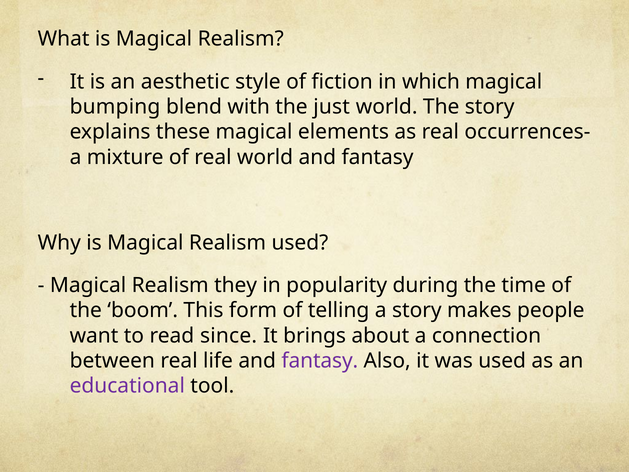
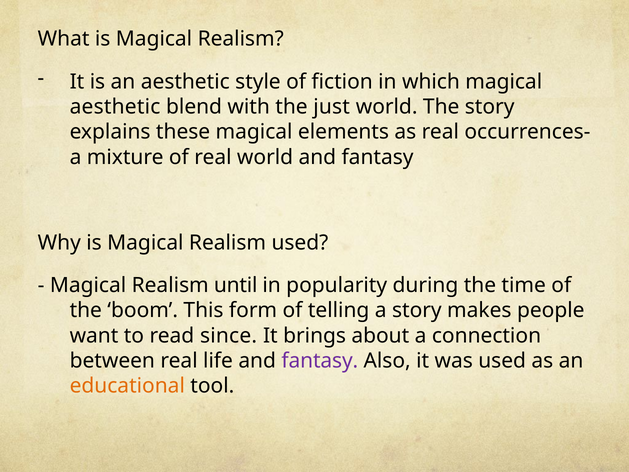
bumping: bumping -> aesthetic (115, 107)
they: they -> until (236, 285)
educational colour: purple -> orange (127, 386)
